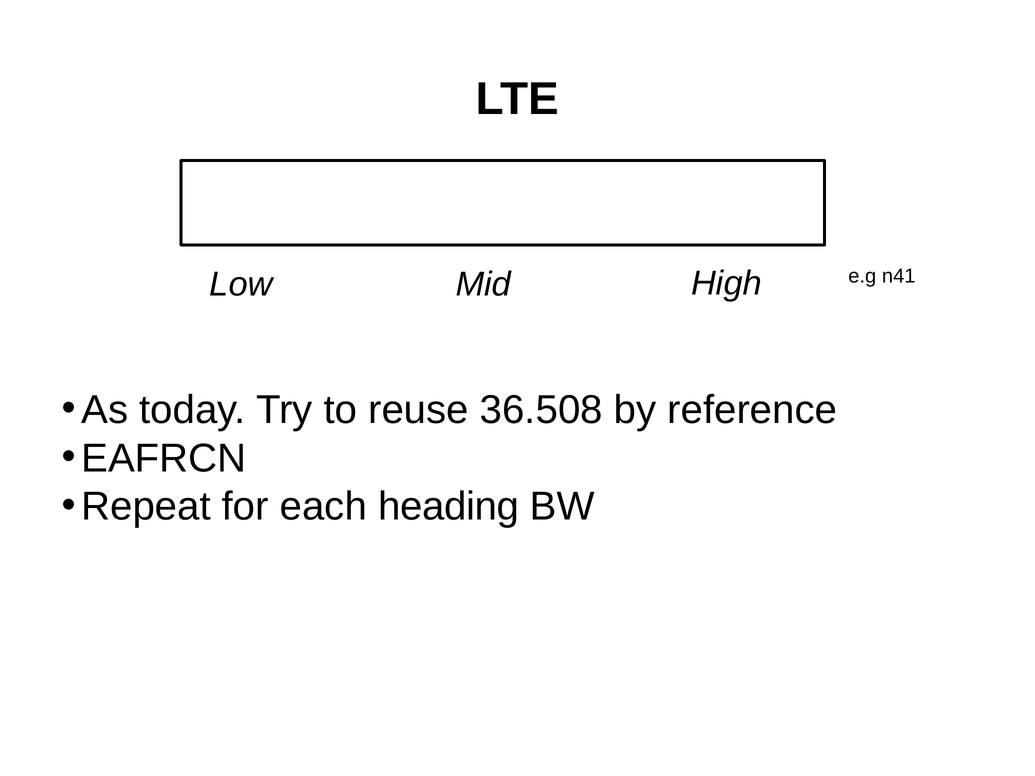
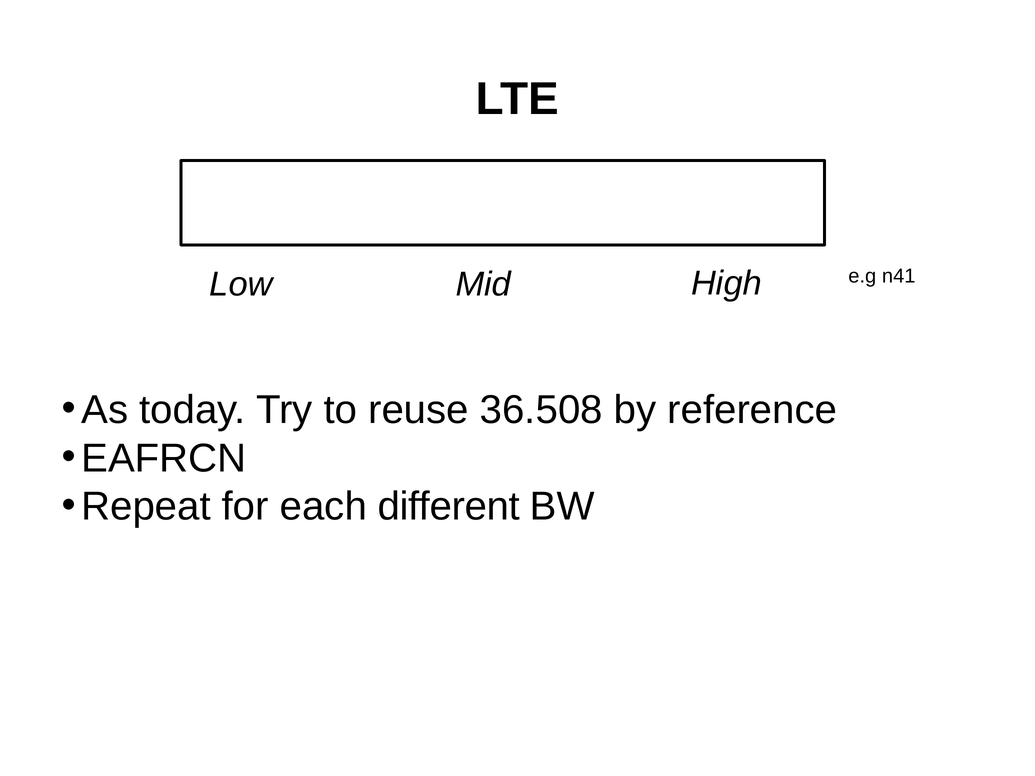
heading: heading -> different (449, 507)
